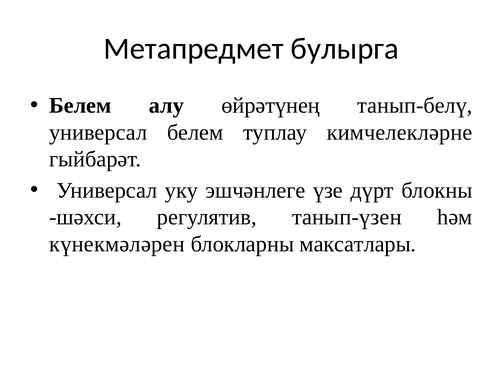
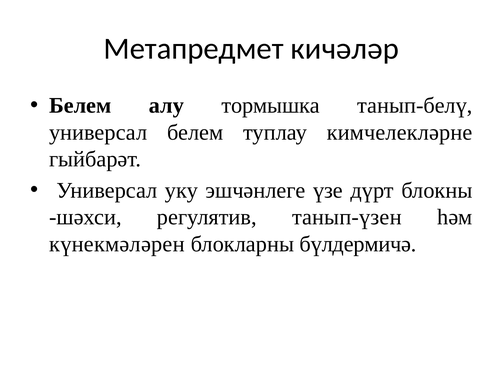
булырга: булырга -> кичәләр (345, 49)
өйрәтүнең: өйрәтүнең -> тормышка (271, 106)
максатлары: максатлары -> бүлдермичә (358, 244)
